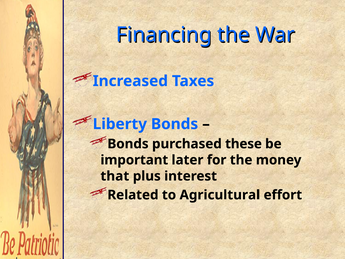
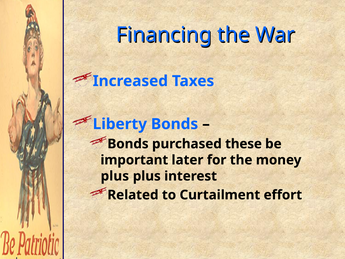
that: that -> plus (115, 176)
Agricultural: Agricultural -> Curtailment (220, 195)
